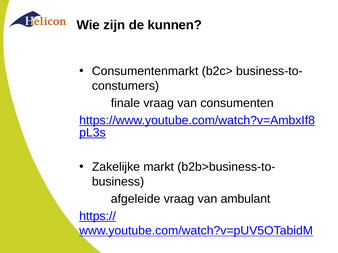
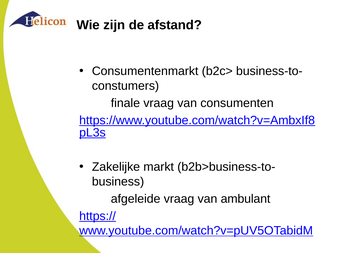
kunnen: kunnen -> afstand (175, 25)
